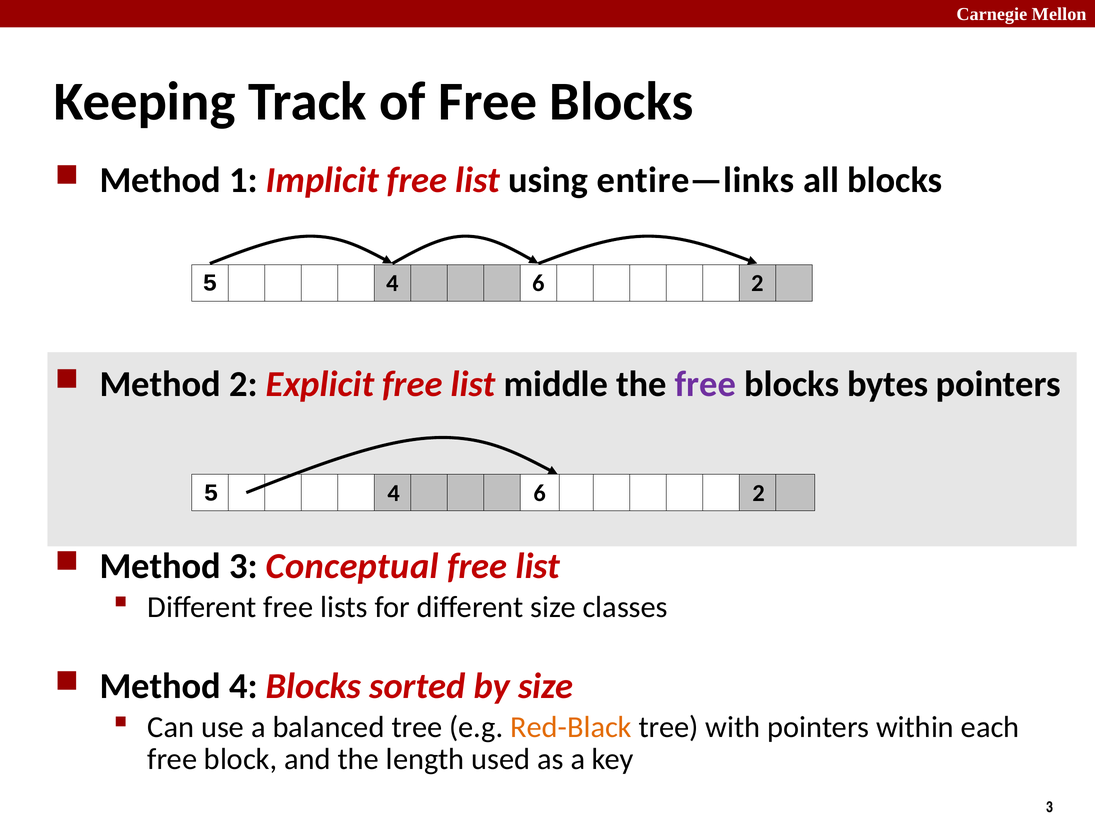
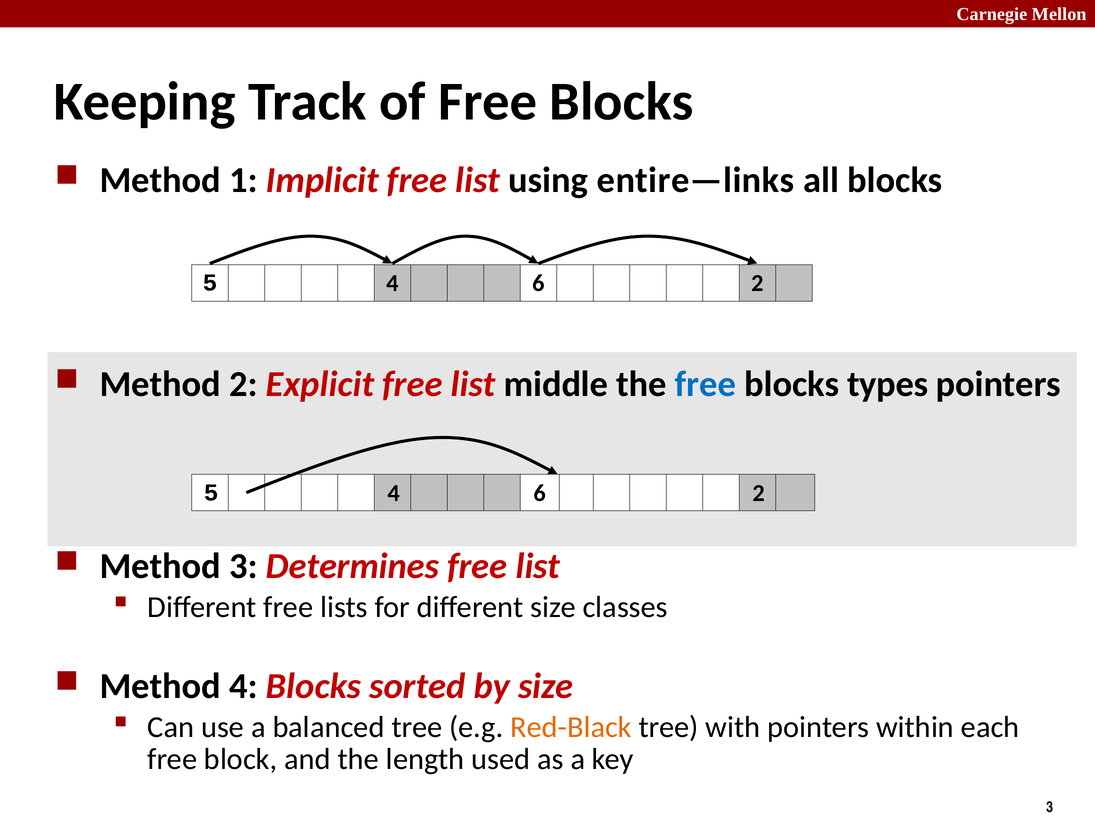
free colour: purple -> blue (705, 384)
bytes: bytes -> types (888, 384)
Conceptual: Conceptual -> Determines (352, 566)
